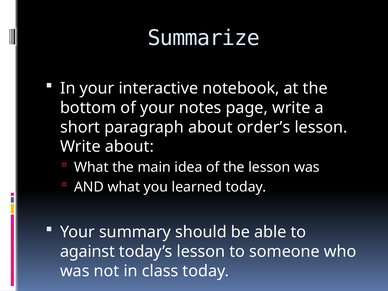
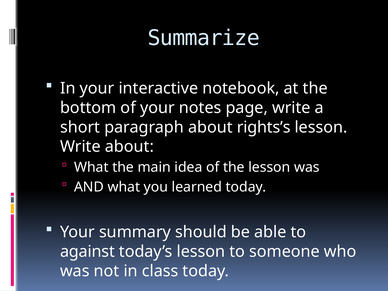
order’s: order’s -> rights’s (264, 127)
